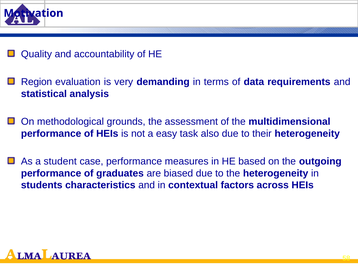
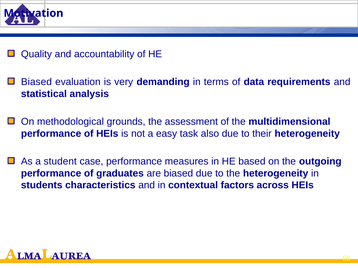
Region: Region -> Biased (36, 82)
